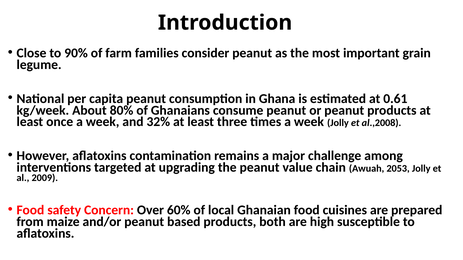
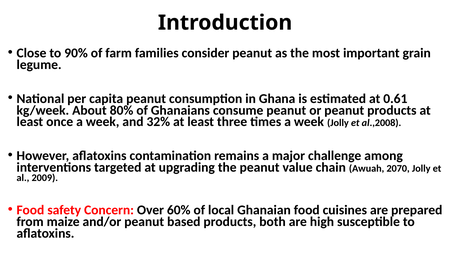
2053: 2053 -> 2070 (398, 169)
